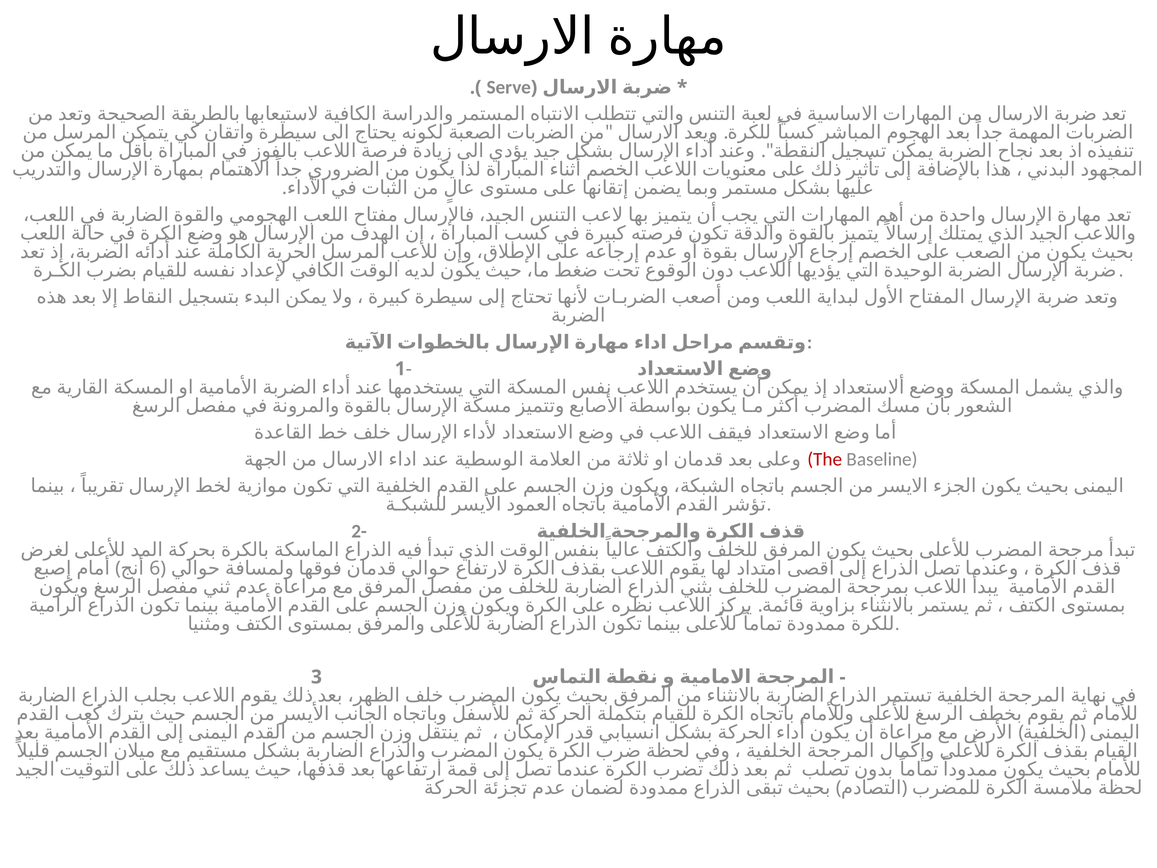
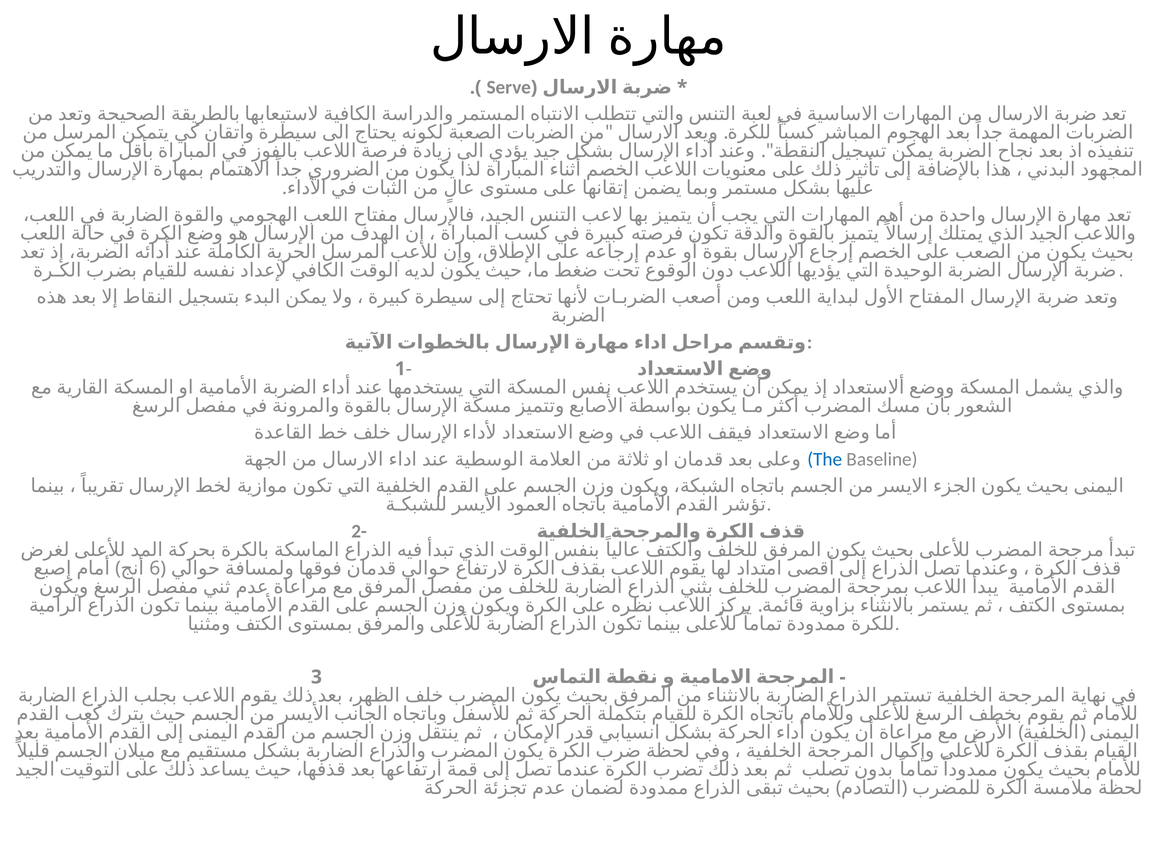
The colour: red -> blue (825, 459)
